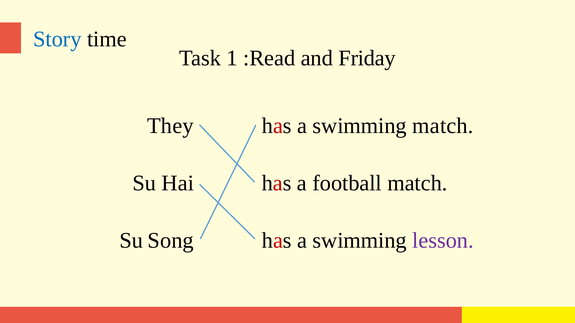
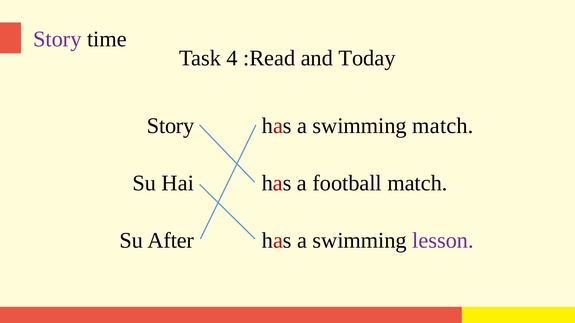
Story colour: blue -> purple (57, 39)
1: 1 -> 4 (232, 58)
Friday: Friday -> Today (367, 58)
They: They -> Story (171, 126)
Song: Song -> After (171, 241)
